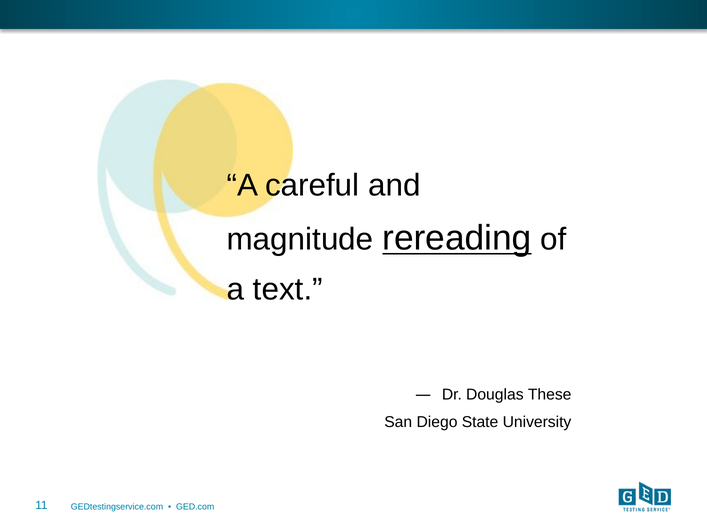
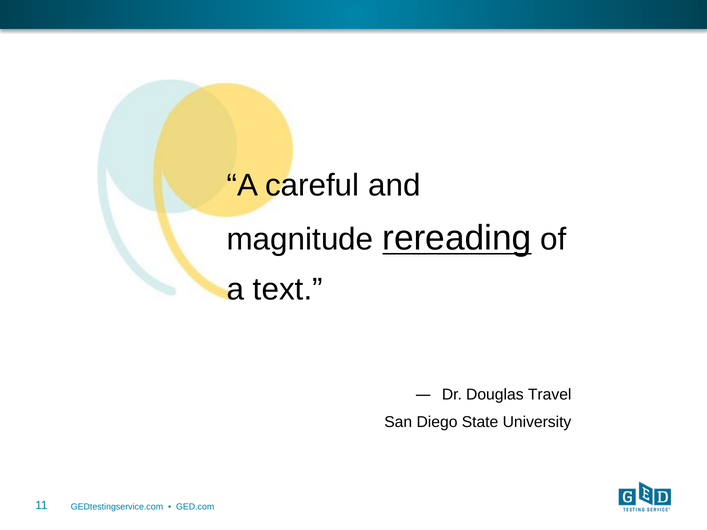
These: These -> Travel (550, 395)
